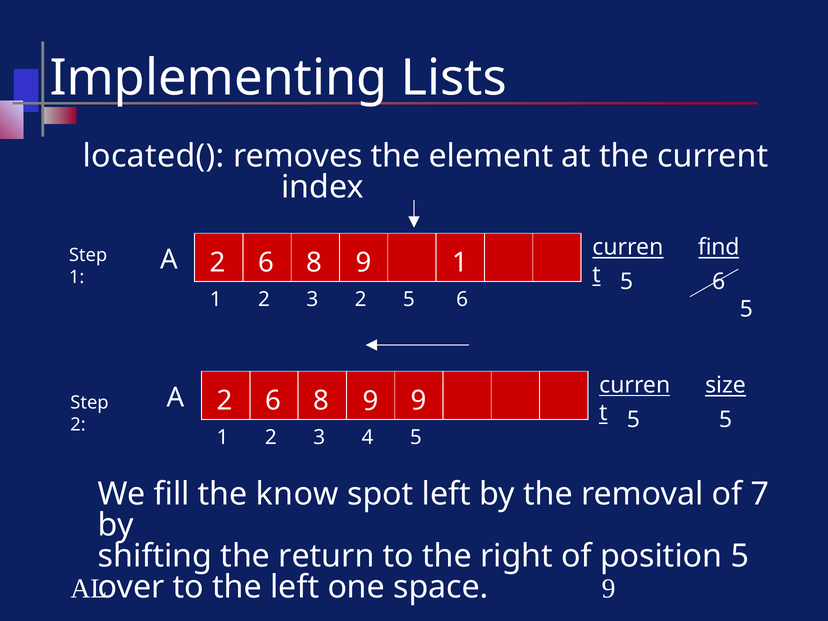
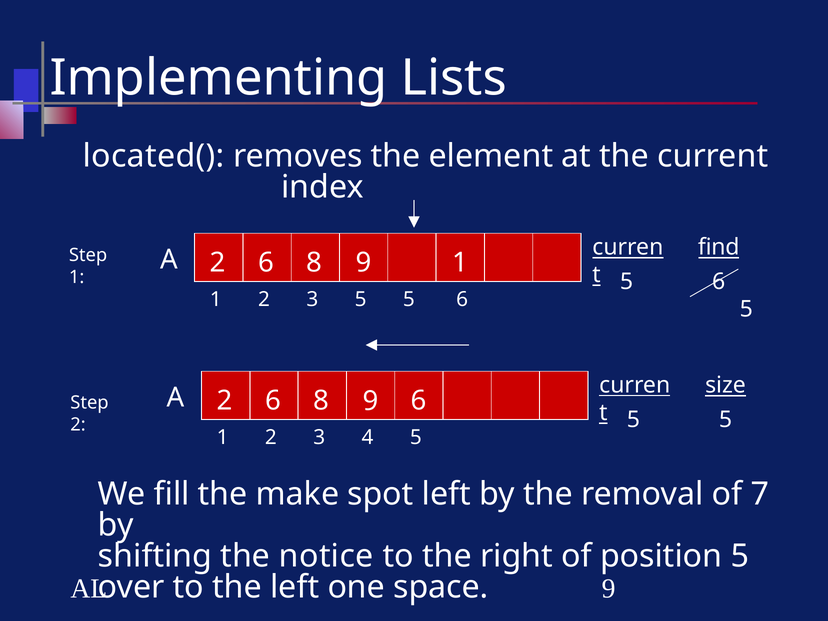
3 2: 2 -> 5 (361, 300)
8 9: 9 -> 6 (419, 401)
know: know -> make (297, 494)
return: return -> notice (326, 556)
